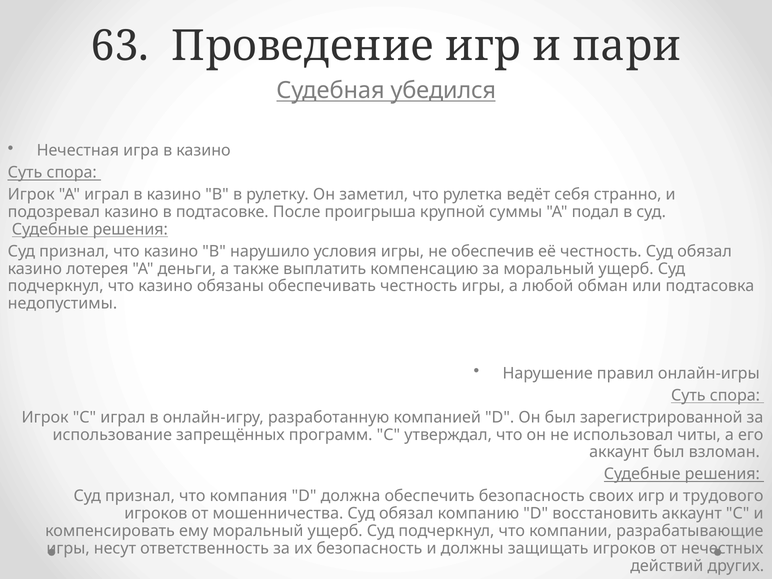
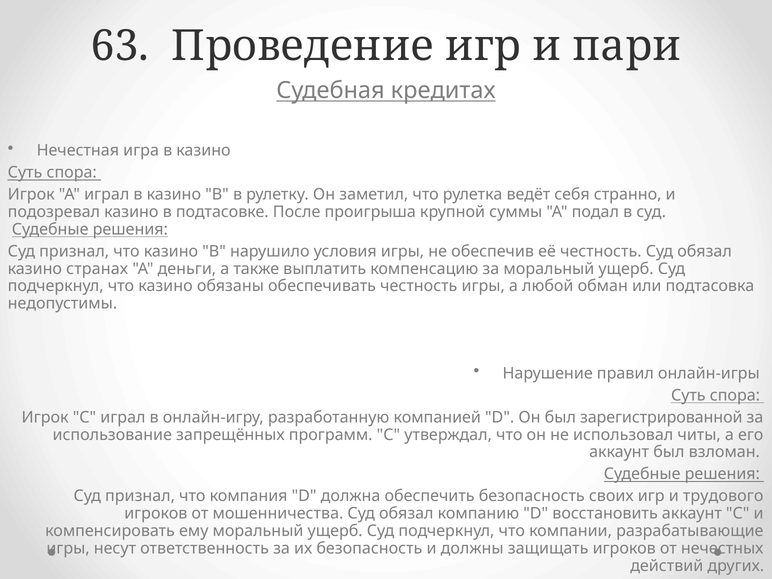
убедился: убедился -> кредитах (443, 90)
лотерея: лотерея -> странах (97, 269)
